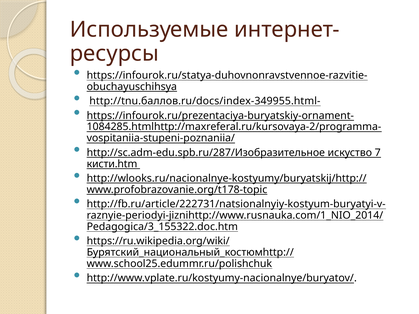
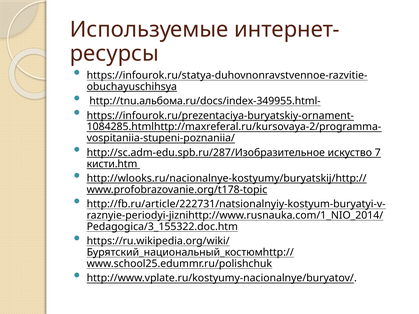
http://tnu.баллов.ru/docs/index-349955.html-: http://tnu.баллов.ru/docs/index-349955.html- -> http://tnu.альбома.ru/docs/index-349955.html- (205, 101)
